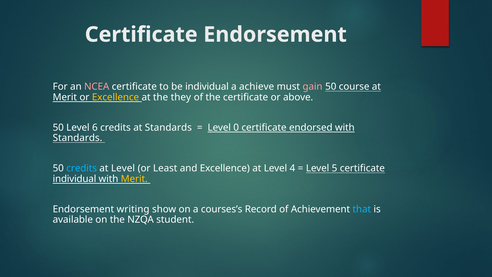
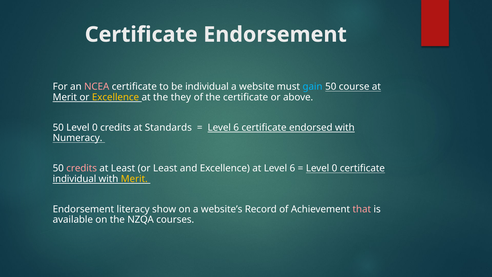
achieve: achieve -> website (257, 87)
gain colour: pink -> light blue (313, 87)
50 Level 6: 6 -> 0 (95, 127)
0: 0 -> 6 (236, 127)
Standards: Standards -> Numeracy (78, 138)
credits colour: light blue -> pink (82, 168)
Level: Level -> Least (123, 168)
at Level 4: 4 -> 6 (292, 168)
5: 5 -> 0 (335, 168)
writing: writing -> literacy (133, 209)
courses’s: courses’s -> website’s (222, 209)
that colour: light blue -> pink (362, 209)
student: student -> courses (175, 219)
